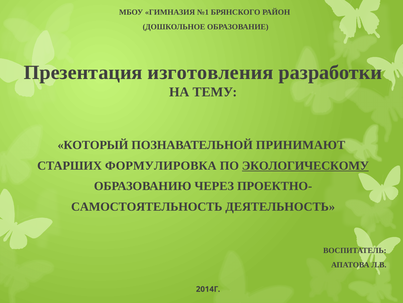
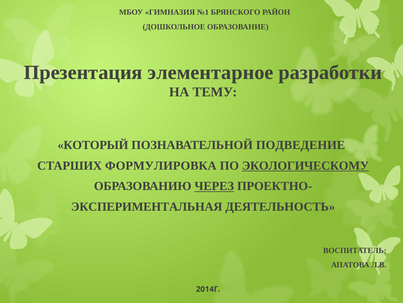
изготовления: изготовления -> элементарное (211, 72)
ПРИНИМАЮТ: ПРИНИМАЮТ -> ПОДВЕДЕНИЕ (301, 145)
ЧЕРЕЗ underline: none -> present (214, 186)
САМОСТОЯТЕЛЬНОСТЬ: САМОСТОЯТЕЛЬНОСТЬ -> ЭКСПЕРИМЕНТАЛЬНАЯ (147, 206)
